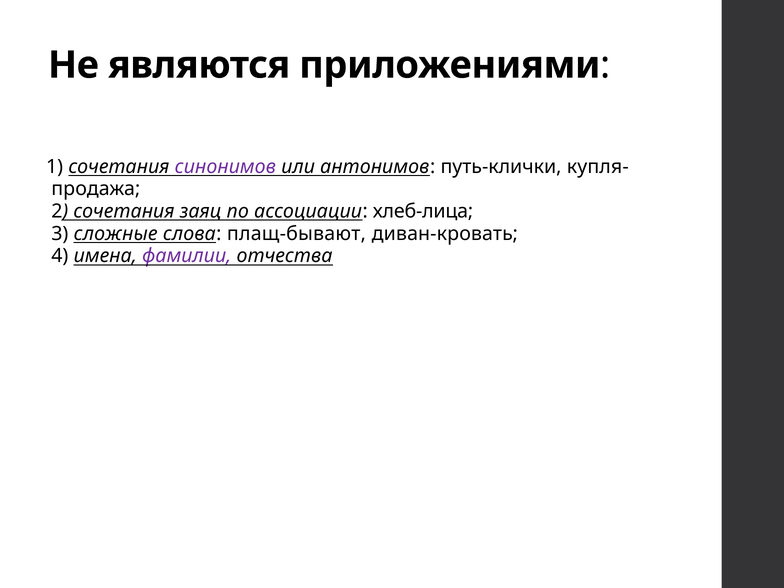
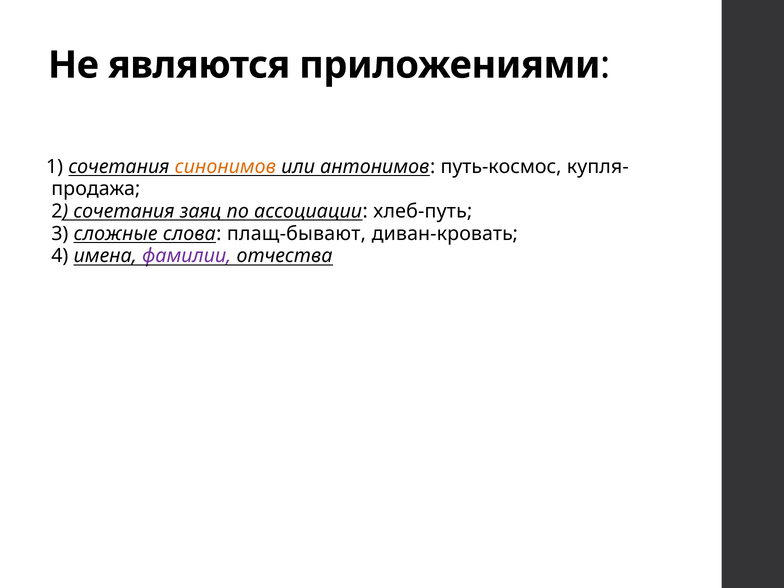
синонимов colour: purple -> orange (225, 167)
путь-клички: путь-клички -> путь-космос (501, 167)
хлеб-лица: хлеб-лица -> хлеб-путь (423, 211)
